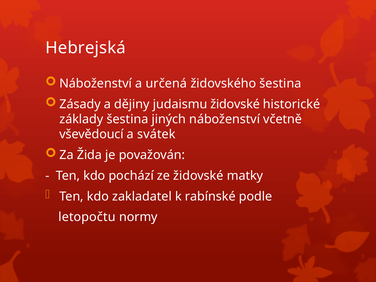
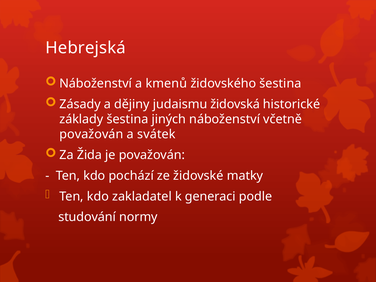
určená: určená -> kmenů (166, 84)
judaismu židovské: židovské -> židovská (235, 104)
vševědoucí: vševědoucí -> považován (91, 134)
rabínské: rabínské -> generaci (210, 196)
letopočtu: letopočtu -> studování (87, 217)
